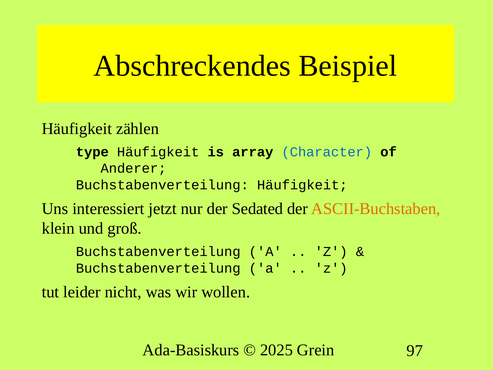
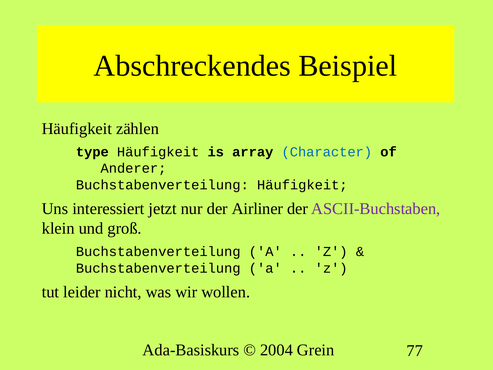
Sedated: Sedated -> Airliner (257, 209)
ASCII-Buchstaben colour: orange -> purple (376, 209)
2025: 2025 -> 2004 (276, 350)
97: 97 -> 77 (415, 350)
